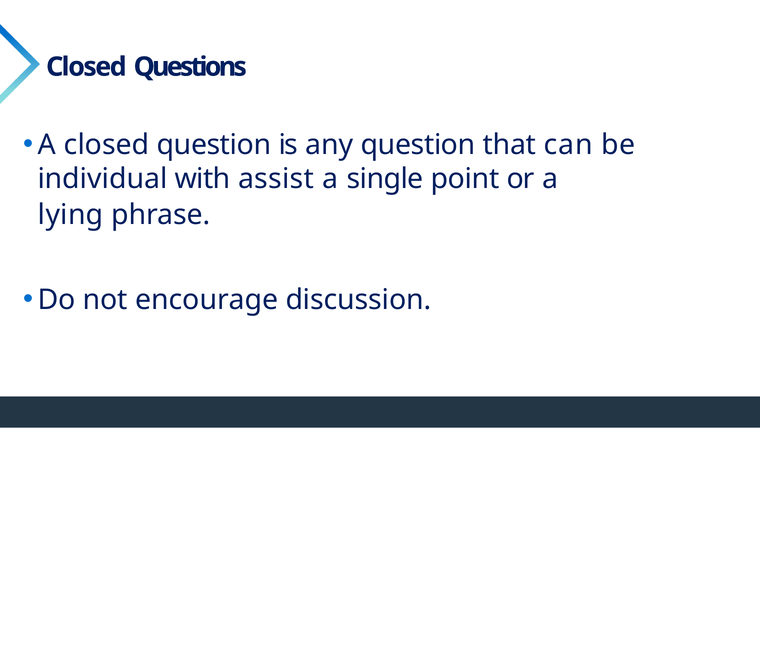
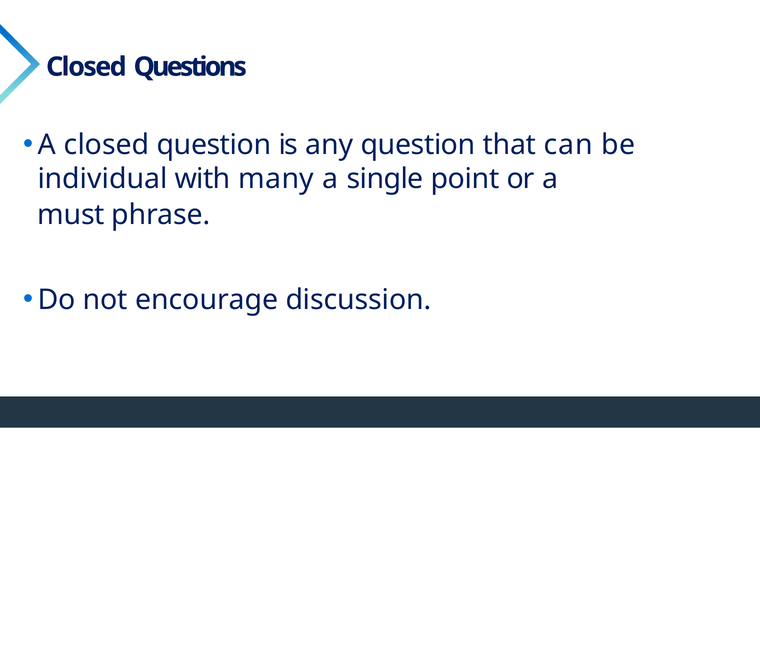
assist: assist -> many (276, 179)
lying: lying -> must (71, 215)
